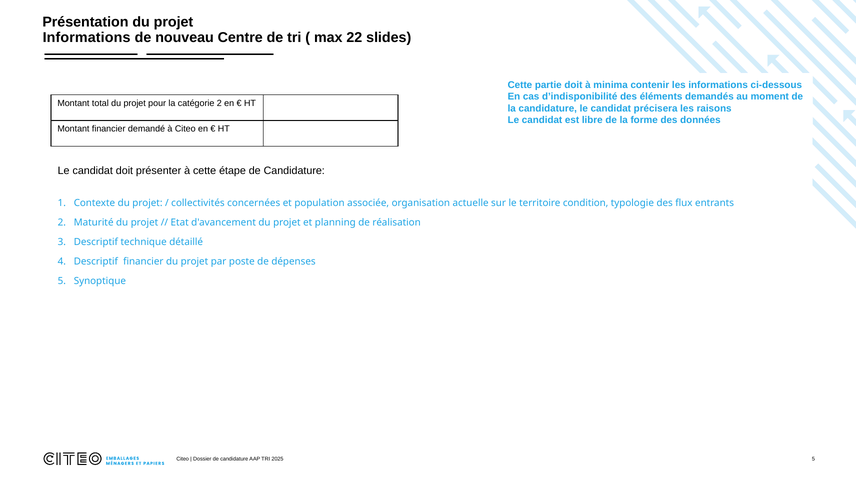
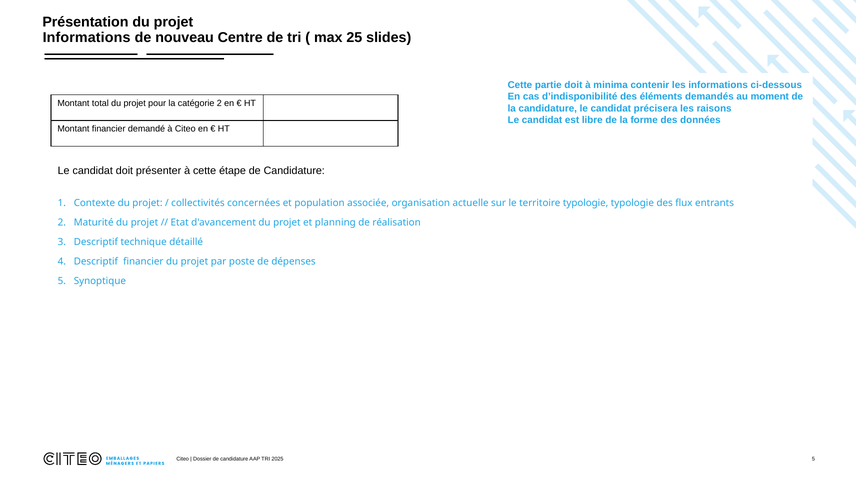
22: 22 -> 25 (354, 38)
territoire condition: condition -> typologie (586, 203)
